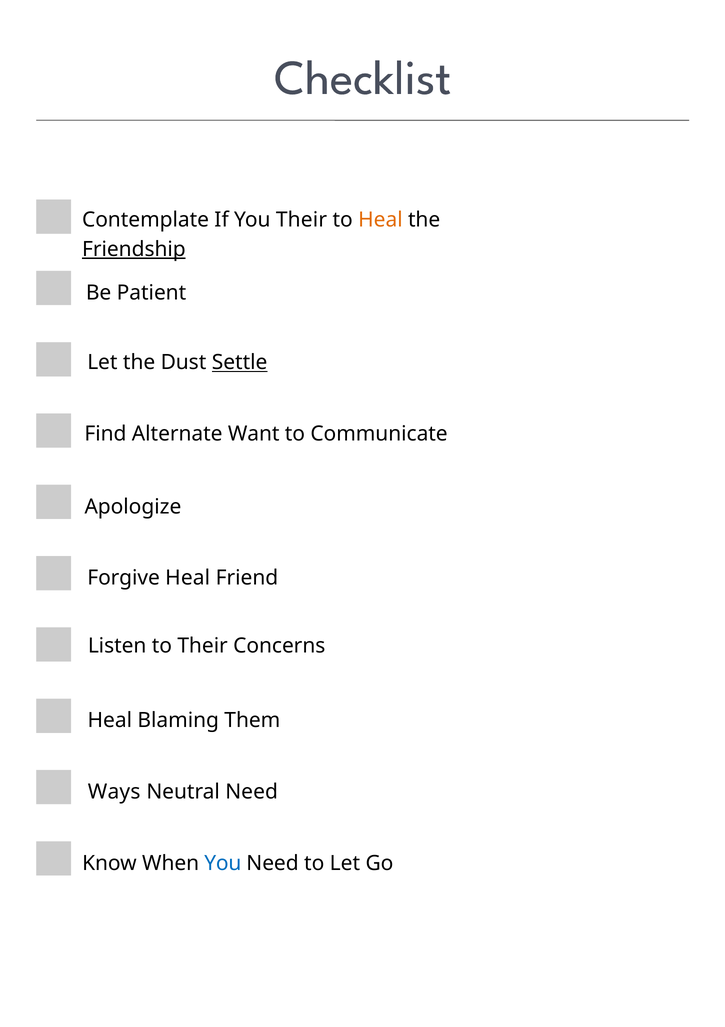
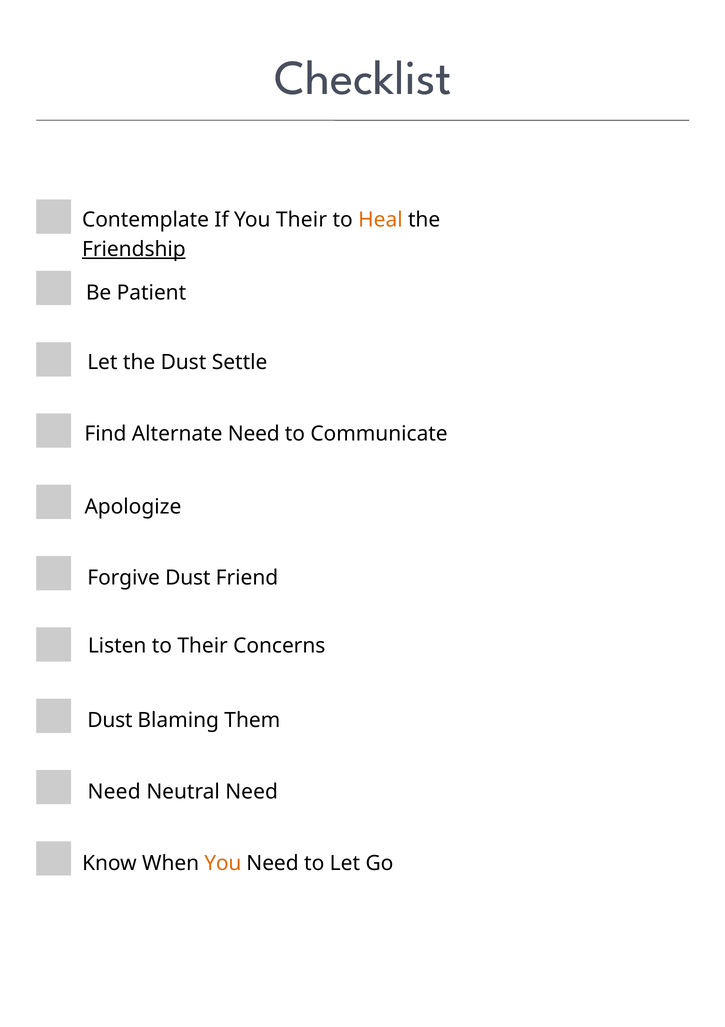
Settle underline: present -> none (240, 362)
Alternate Want: Want -> Need (254, 433)
Forgive Heal: Heal -> Dust (188, 577)
Heal: Heal -> Dust (110, 720)
Ways: Ways -> Need (114, 791)
You colour: blue -> orange (223, 862)
